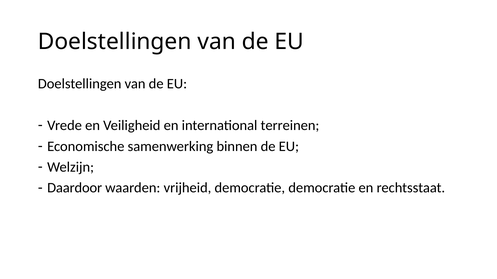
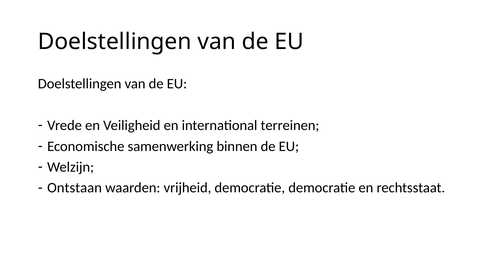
Daardoor: Daardoor -> Ontstaan (75, 188)
